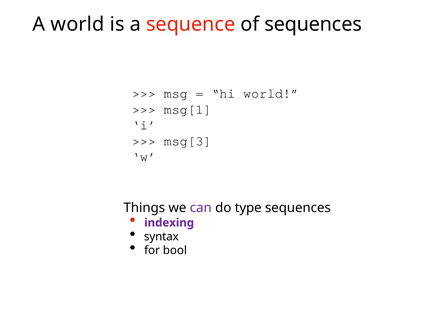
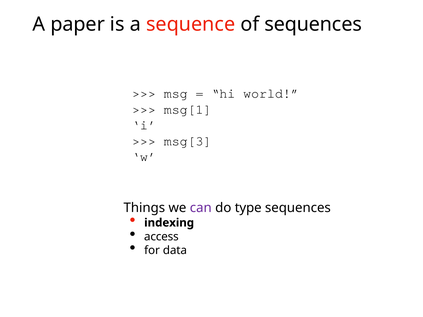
A world: world -> paper (78, 24)
indexing colour: purple -> black (169, 223)
syntax: syntax -> access (161, 237)
bool: bool -> data (175, 251)
